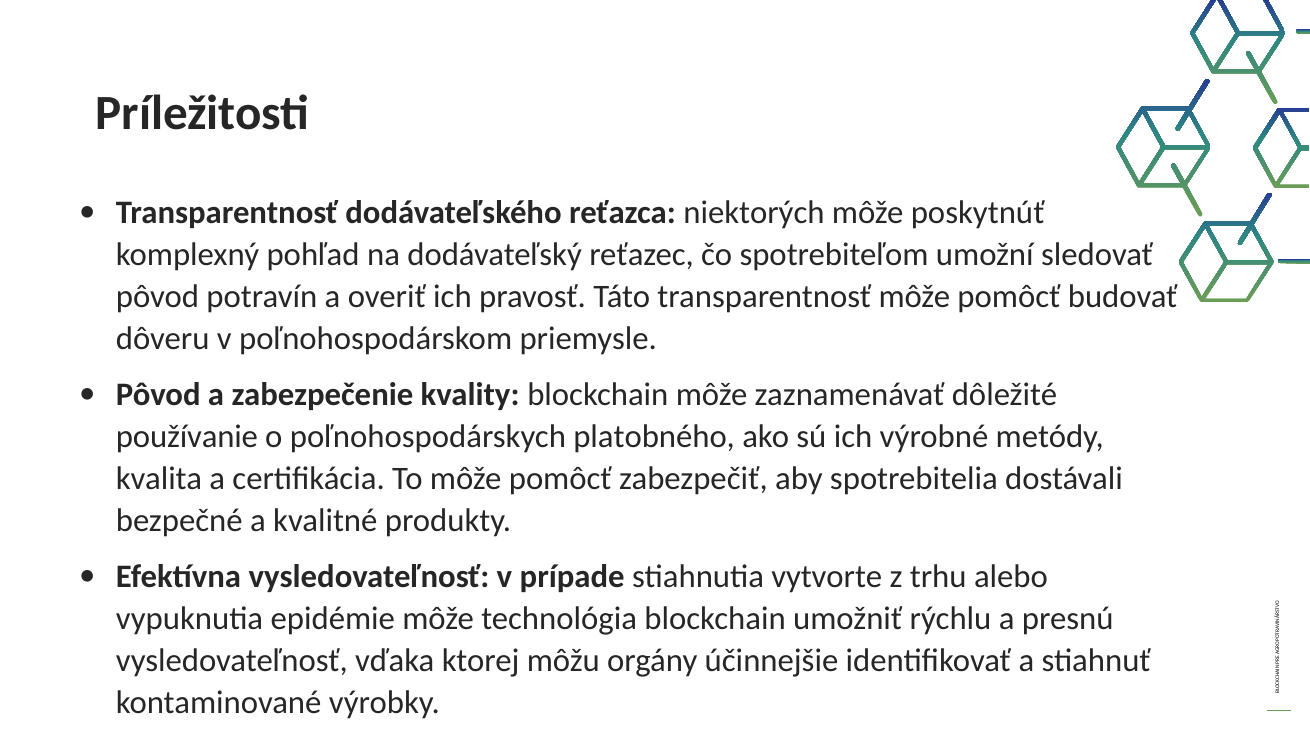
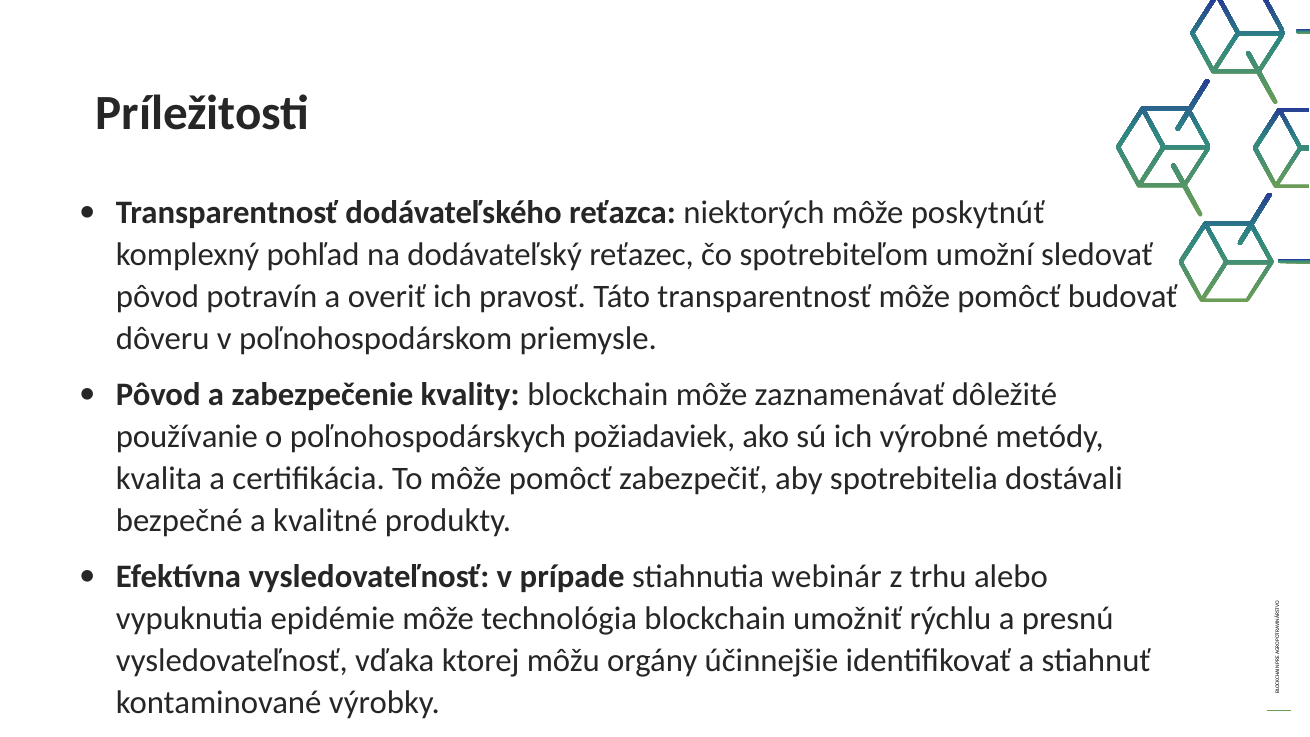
platobného: platobného -> požiadaviek (654, 437)
vytvorte: vytvorte -> webinár (827, 576)
